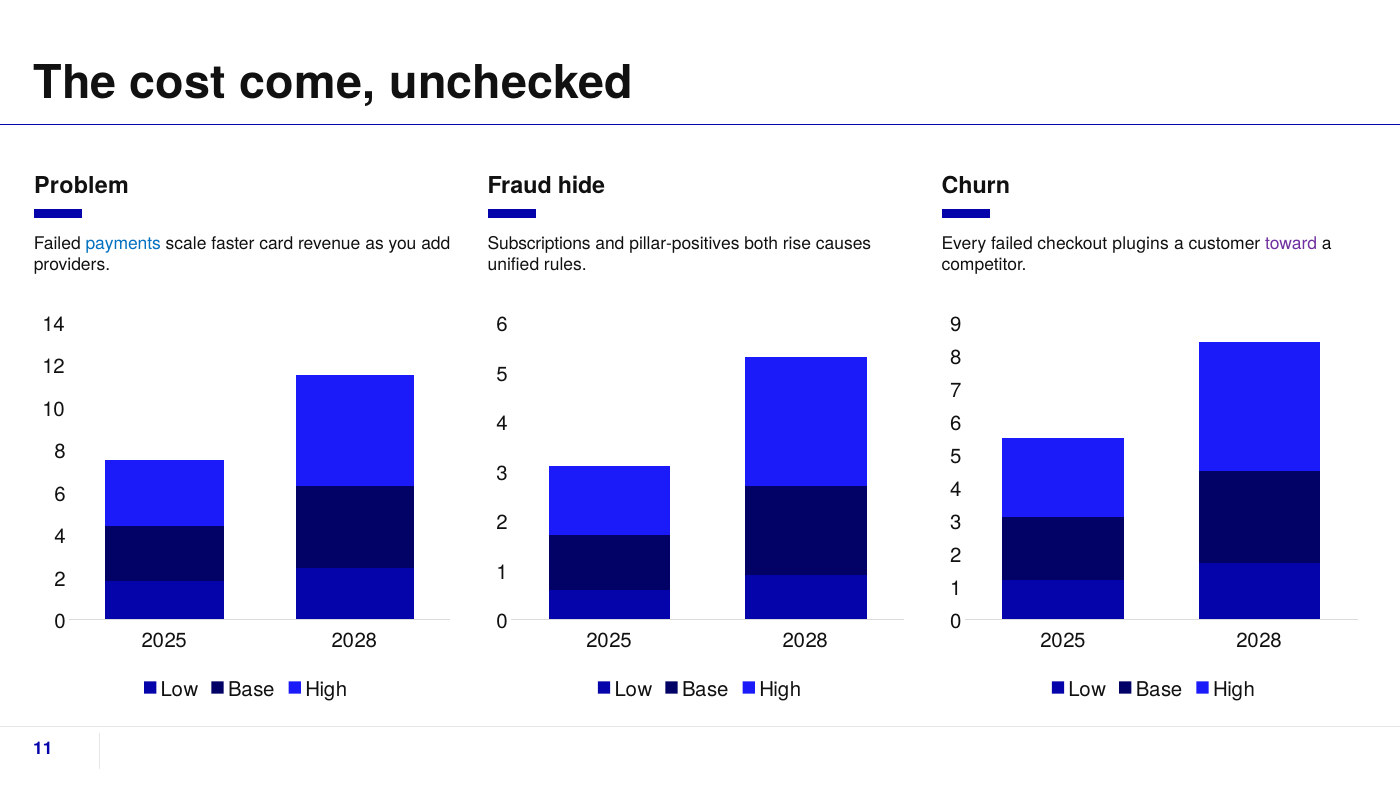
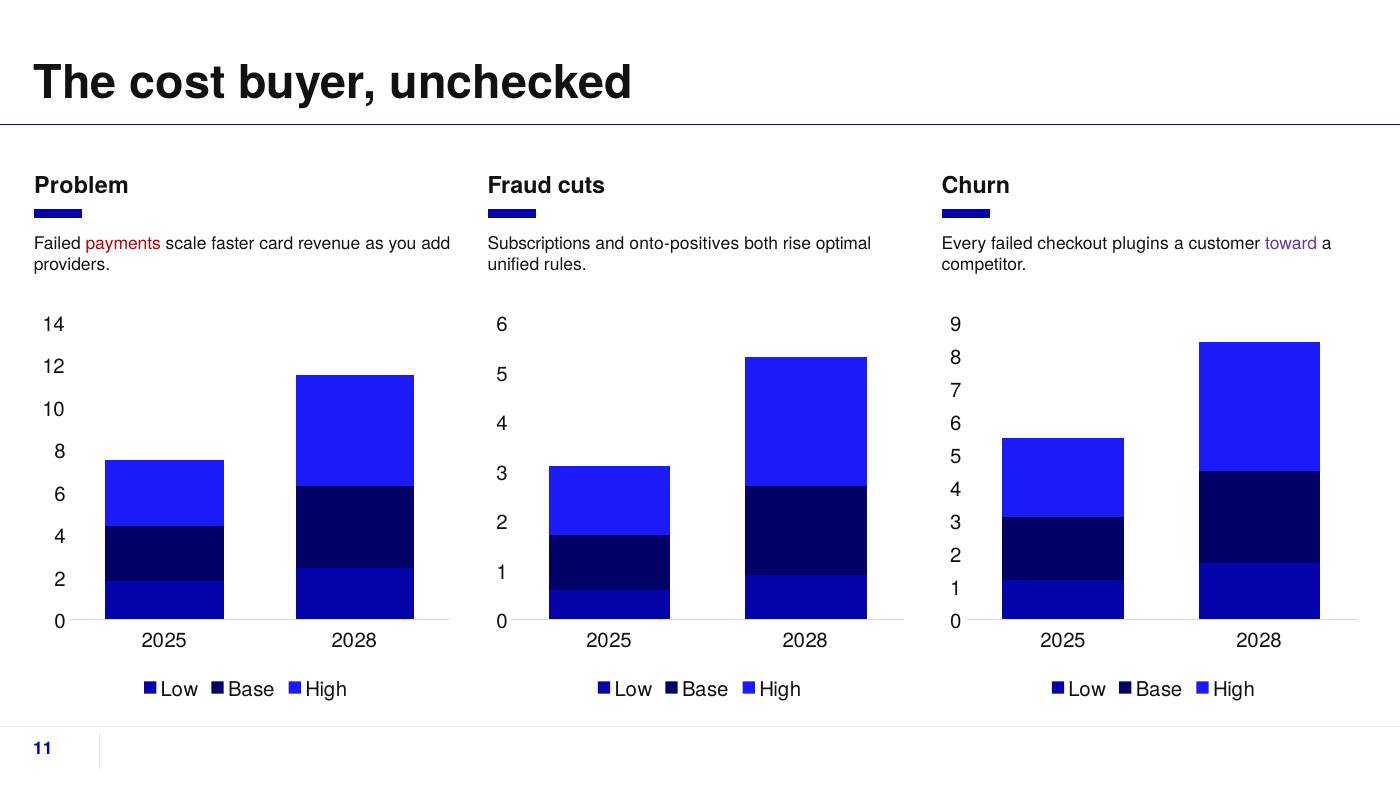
come: come -> buyer (308, 83)
hide: hide -> cuts (582, 186)
payments colour: blue -> red (123, 244)
pillar-positives: pillar-positives -> onto-positives (684, 244)
causes: causes -> optimal (844, 244)
